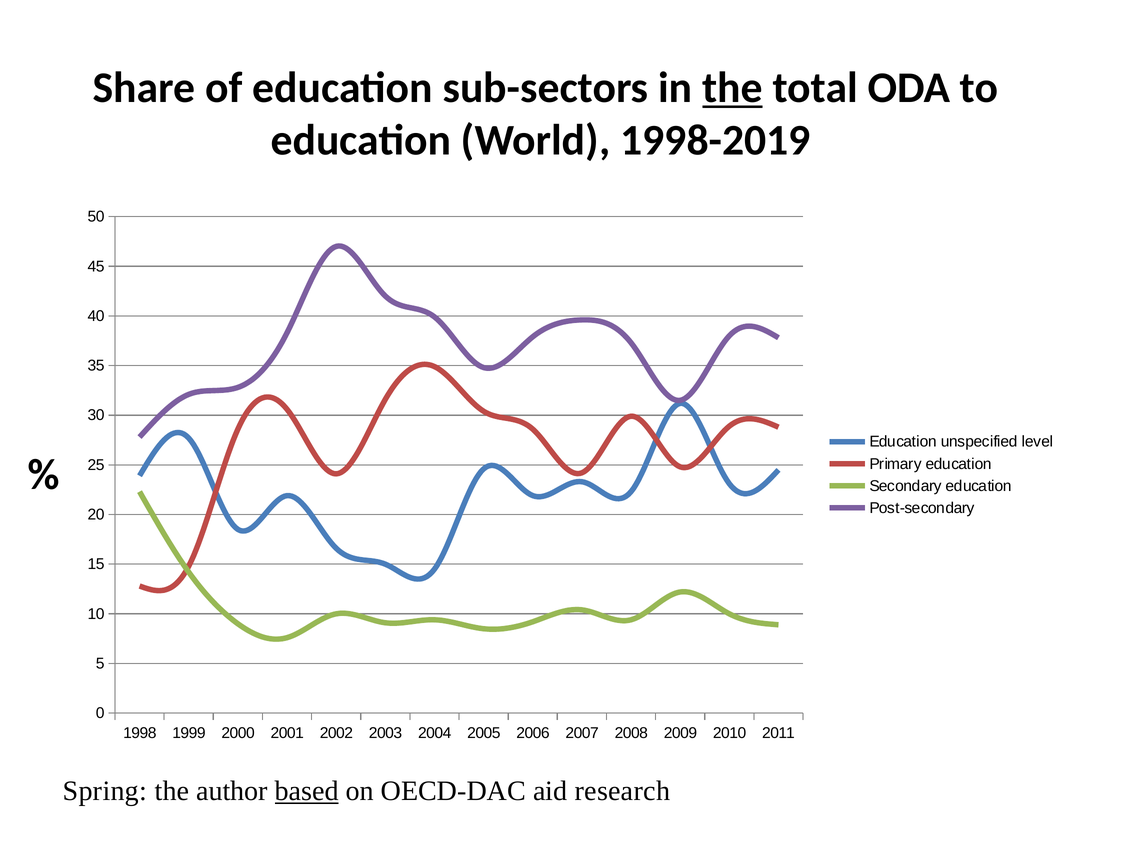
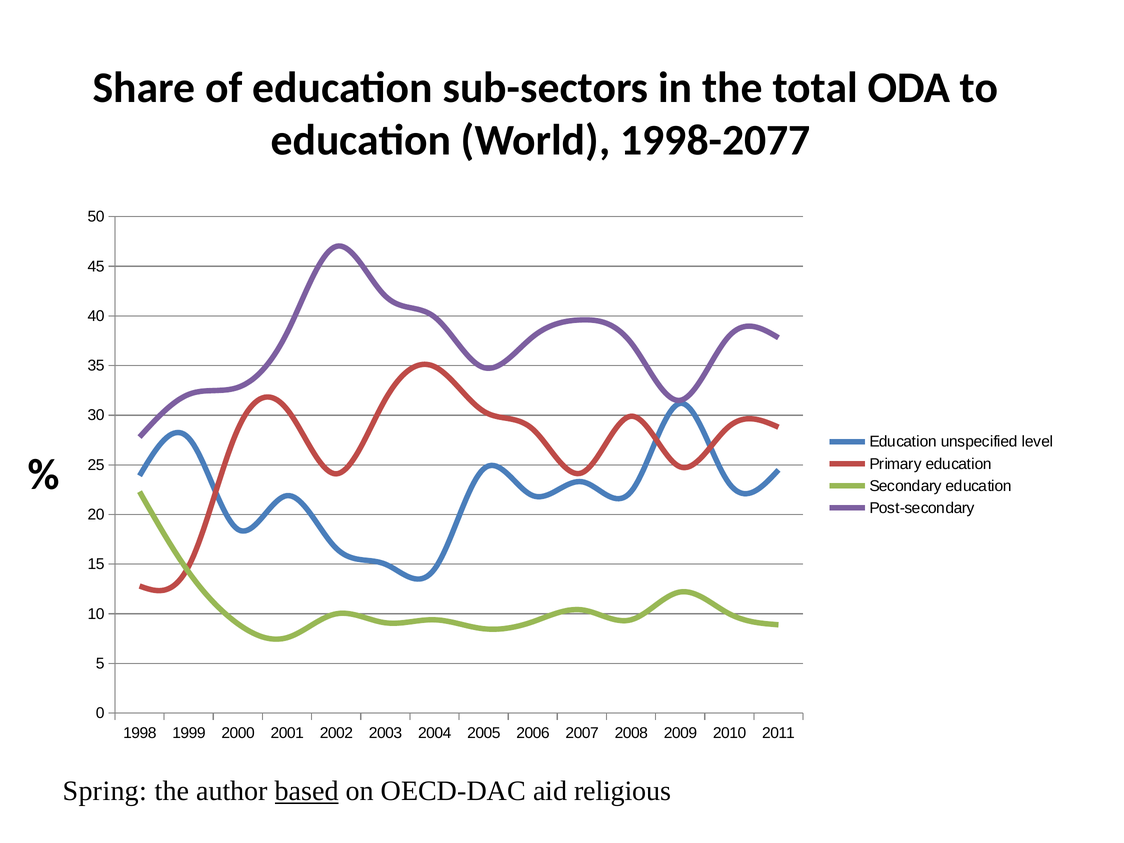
the underline: present -> none (733, 88)
1998-2019: 1998-2019 -> 1998-2077 (715, 140)
research: research -> religious (623, 791)
